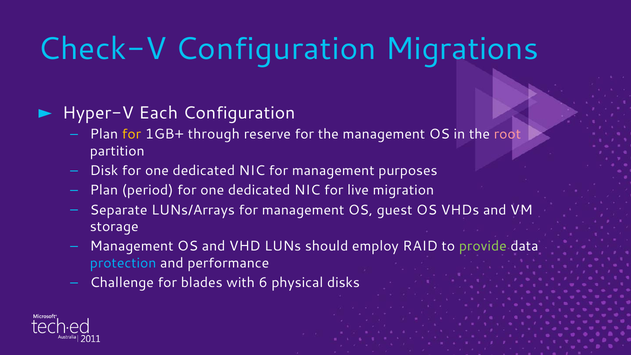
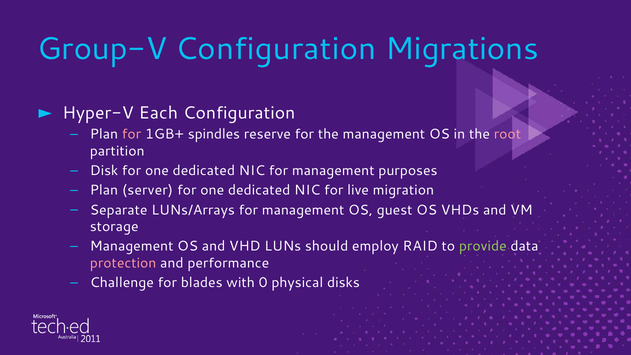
Check-V: Check-V -> Group-V (102, 49)
for colour: yellow -> pink (132, 134)
through: through -> spindles (214, 134)
period: period -> server (148, 190)
protection colour: light blue -> pink (123, 263)
6: 6 -> 0 (263, 283)
